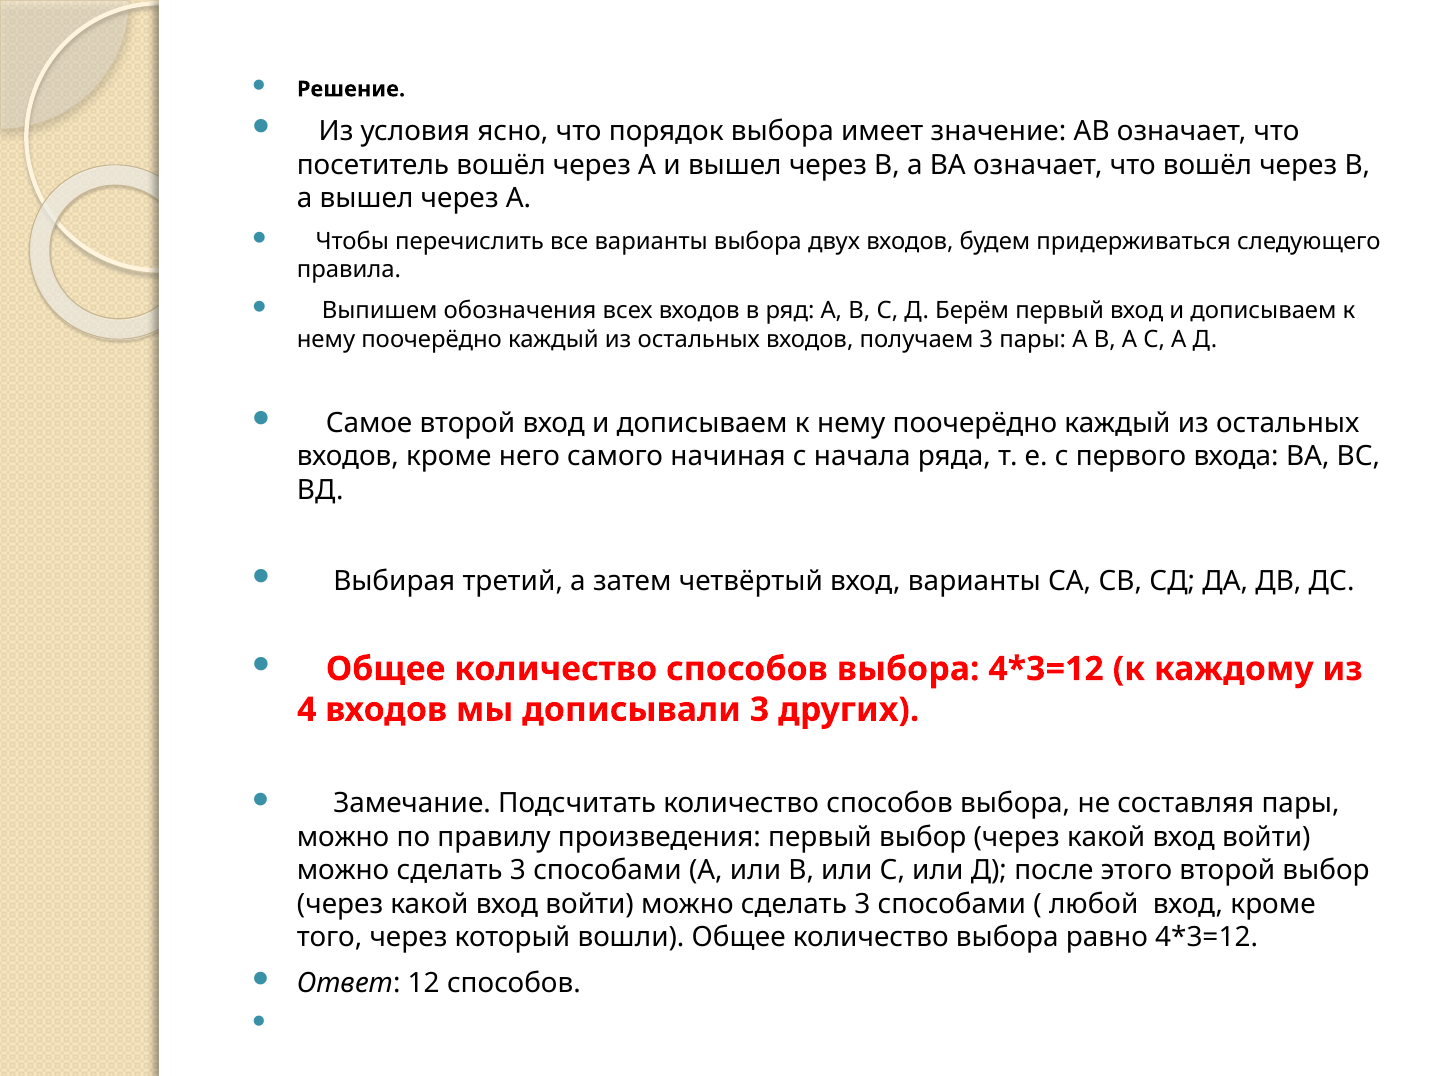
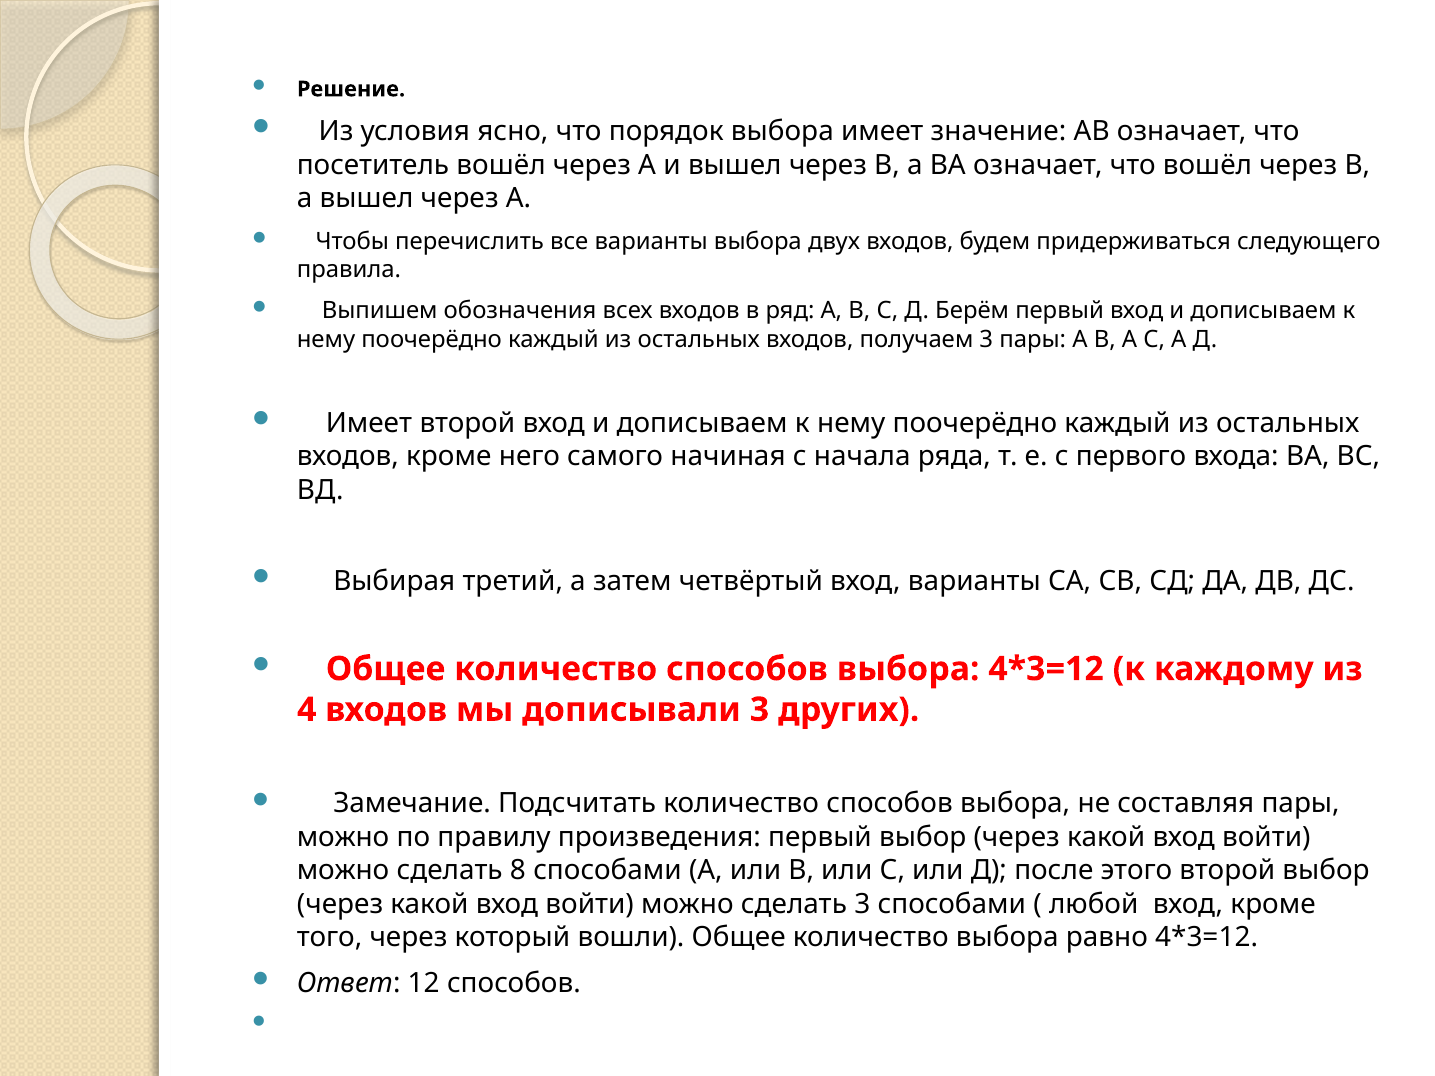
Самое: Самое -> Имеет (369, 423)
3: 3 -> 8 (518, 871)
